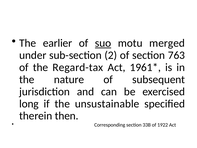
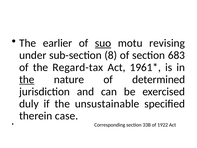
merged: merged -> revising (167, 43)
2: 2 -> 8 (111, 55)
763: 763 -> 683 (176, 55)
the underline: none -> present (27, 79)
subsequent: subsequent -> determined (159, 79)
long: long -> duly (29, 104)
then: then -> case (67, 116)
